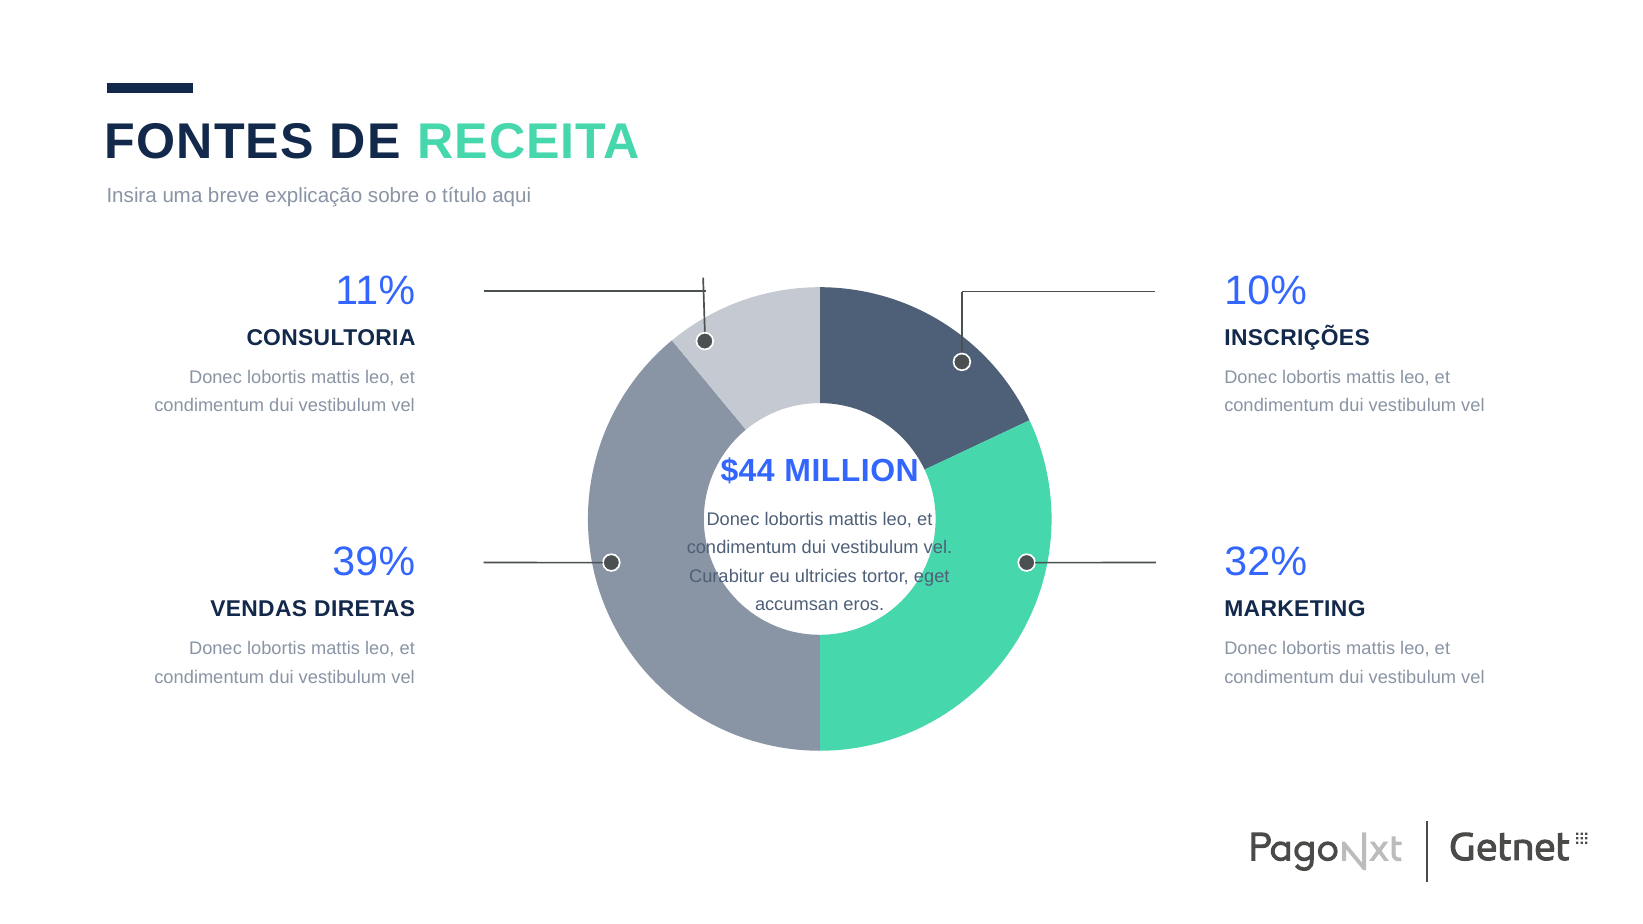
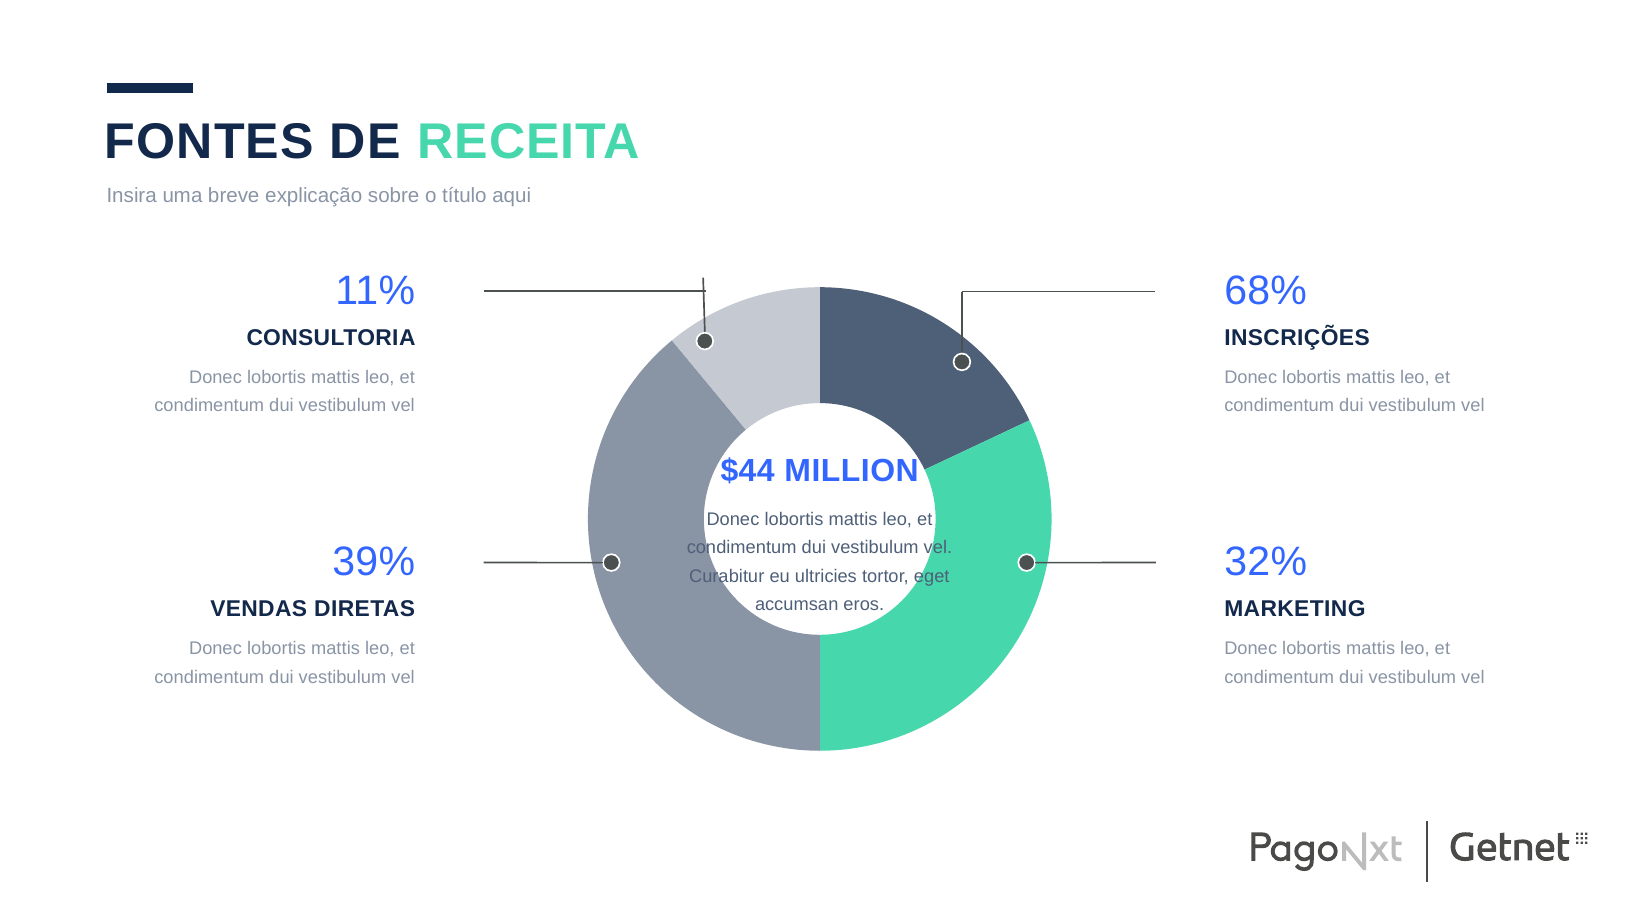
10%: 10% -> 68% (1266, 291)
